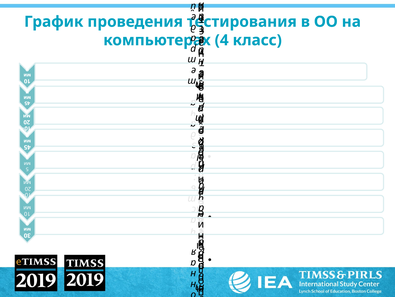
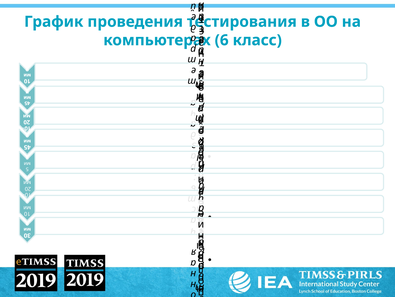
4: 4 -> 6 (222, 40)
